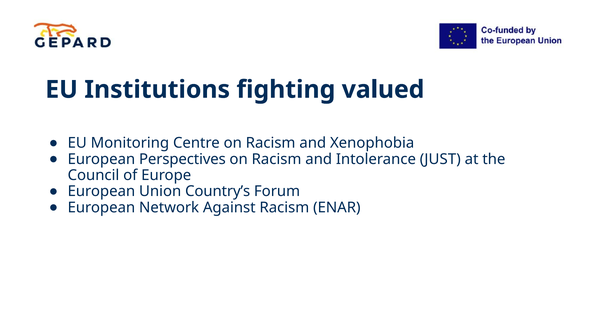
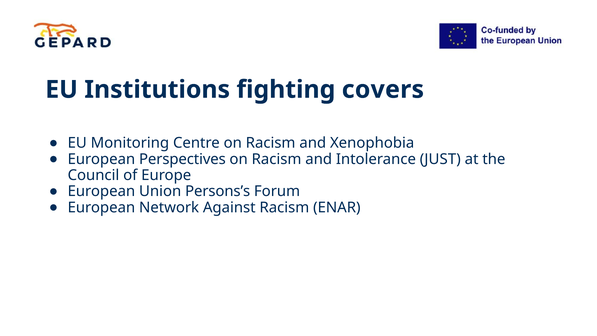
valued: valued -> covers (383, 90)
Country’s: Country’s -> Persons’s (218, 191)
